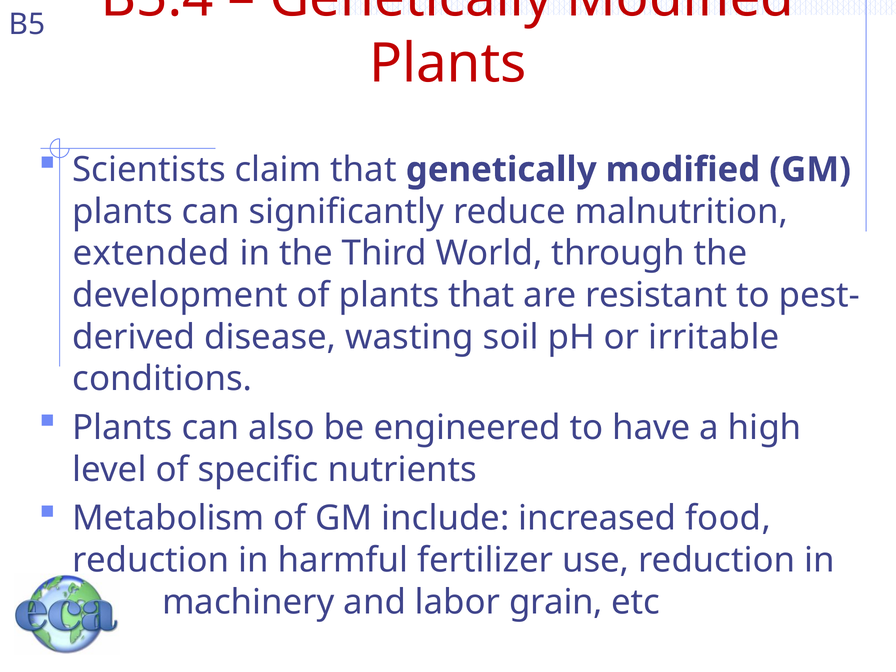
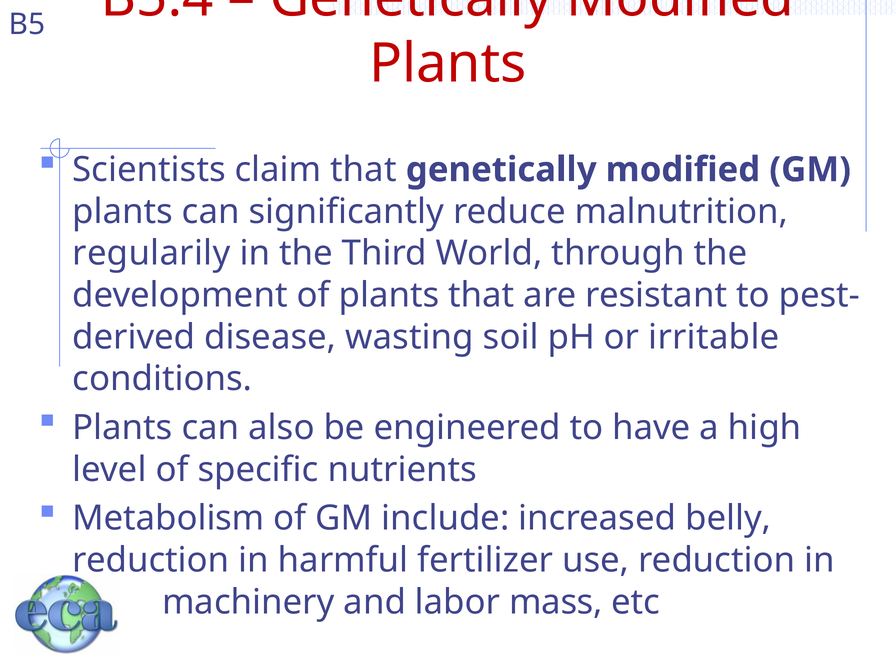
extended: extended -> regularily (151, 253)
food: food -> belly (728, 518)
grain: grain -> mass (556, 602)
